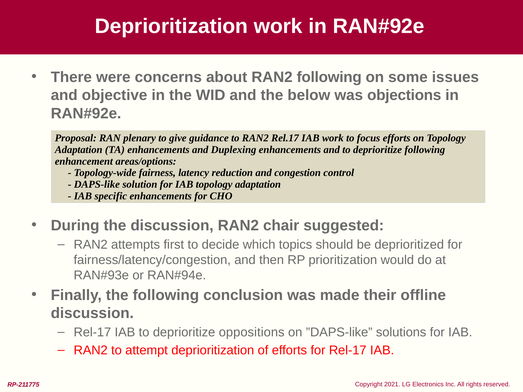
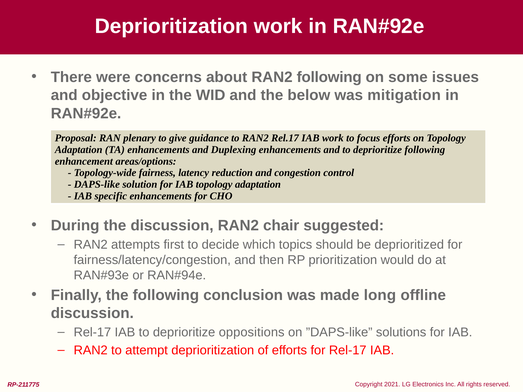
objections: objections -> mitigation (404, 95)
their: their -> long (380, 295)
